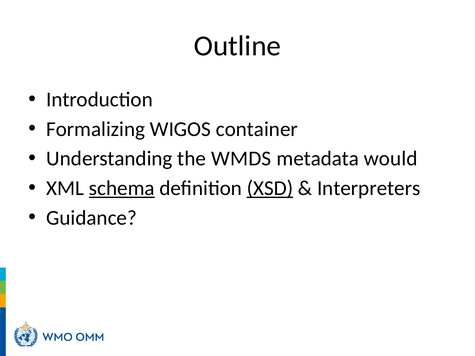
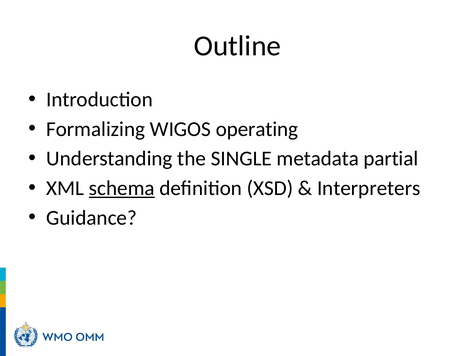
container: container -> operating (257, 129)
WMDS: WMDS -> SINGLE (241, 159)
would: would -> partial (391, 159)
XSD underline: present -> none (270, 188)
